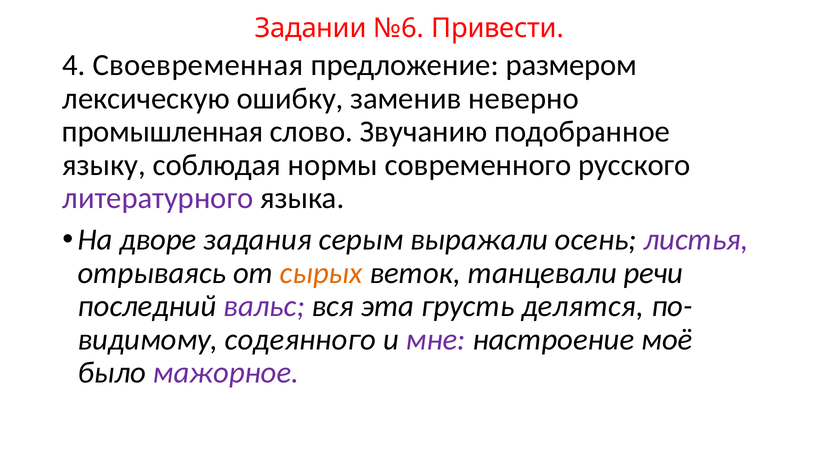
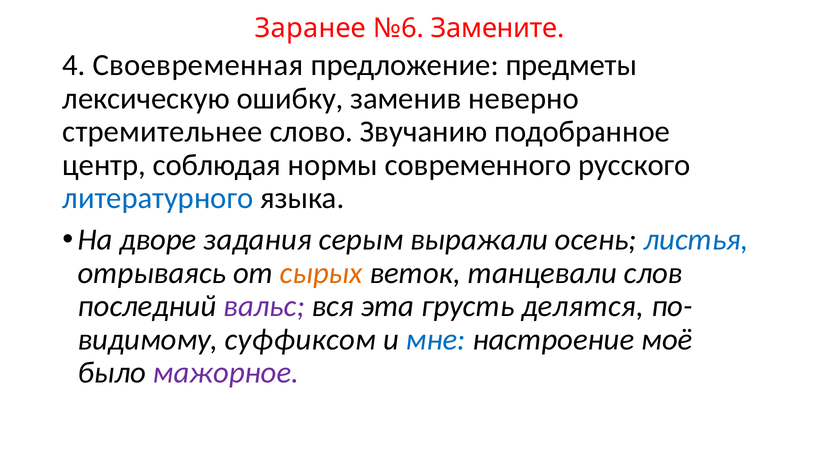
Задании: Задании -> Заранее (310, 28)
Привести: Привести -> Замените (498, 28)
размером: размером -> предметы (571, 65)
промышленная: промышленная -> стремительнее (162, 132)
языку: языку -> центр (104, 165)
литературного colour: purple -> blue (158, 198)
листья colour: purple -> blue (696, 240)
речи: речи -> слов (653, 273)
содеянного: содеянного -> суффиксом (300, 339)
мне colour: purple -> blue (436, 339)
